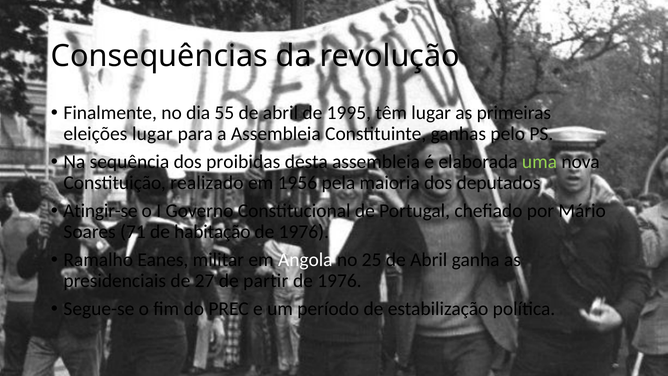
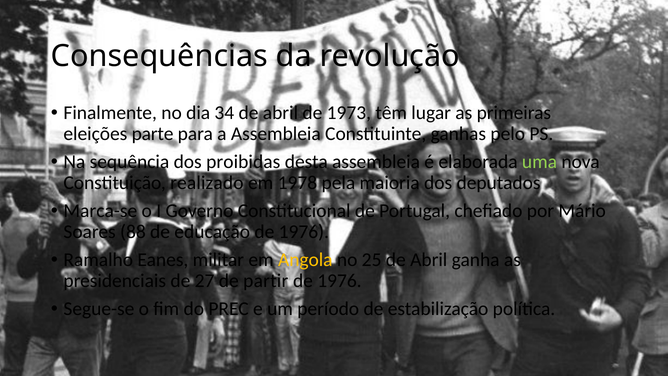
55: 55 -> 34 (224, 113)
1995: 1995 -> 1973 (349, 113)
eleições lugar: lugar -> parte (153, 134)
1956: 1956 -> 1978 (297, 183)
Atingir-se: Atingir-se -> Marca-se (100, 211)
71: 71 -> 88 (133, 232)
habitação: habitação -> educação (212, 232)
Angola colour: white -> yellow (305, 260)
